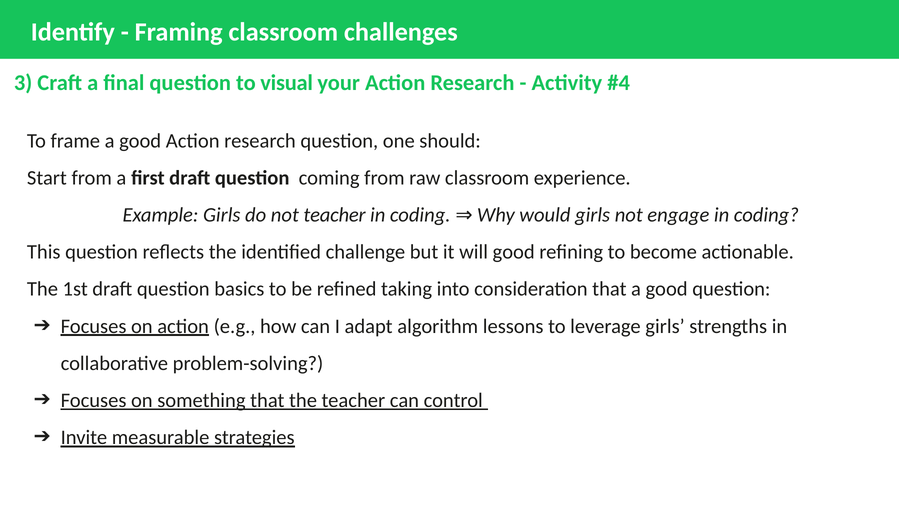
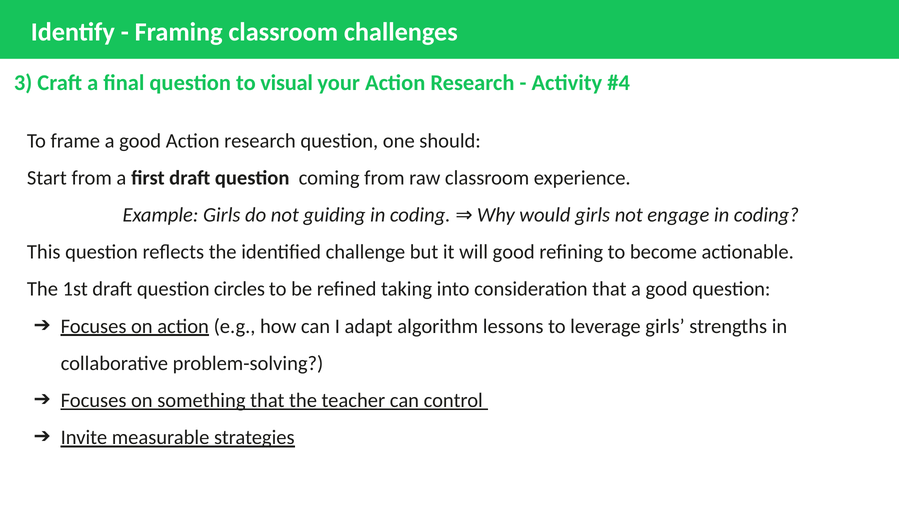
not teacher: teacher -> guiding (334, 215)
basics: basics -> circles (239, 289)
